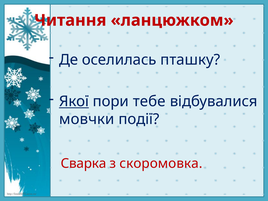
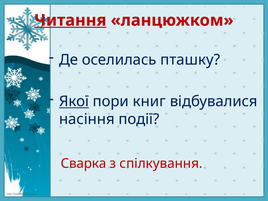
Читання underline: none -> present (70, 20)
тебе: тебе -> книг (149, 101)
мовчки: мовчки -> насіння (87, 119)
скоромовка: скоромовка -> спілкування (161, 164)
